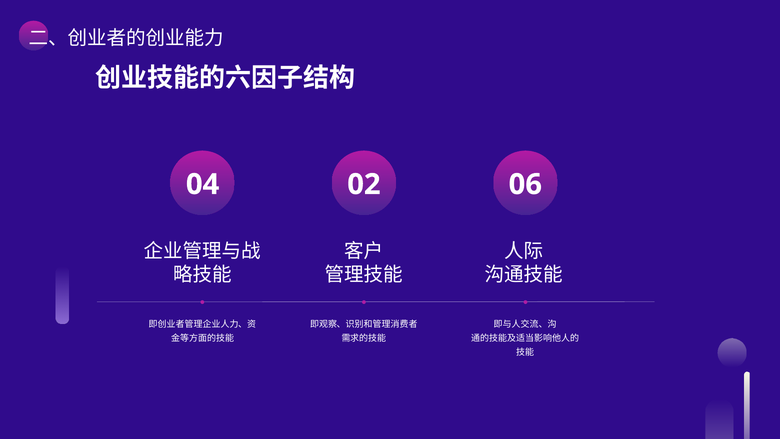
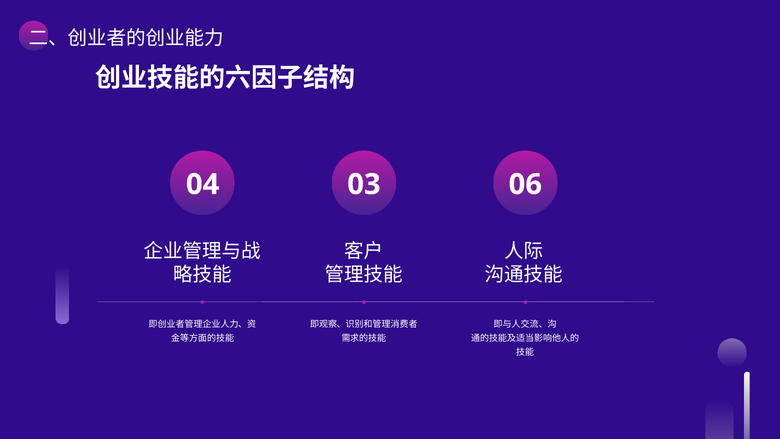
02: 02 -> 03 (364, 184)
